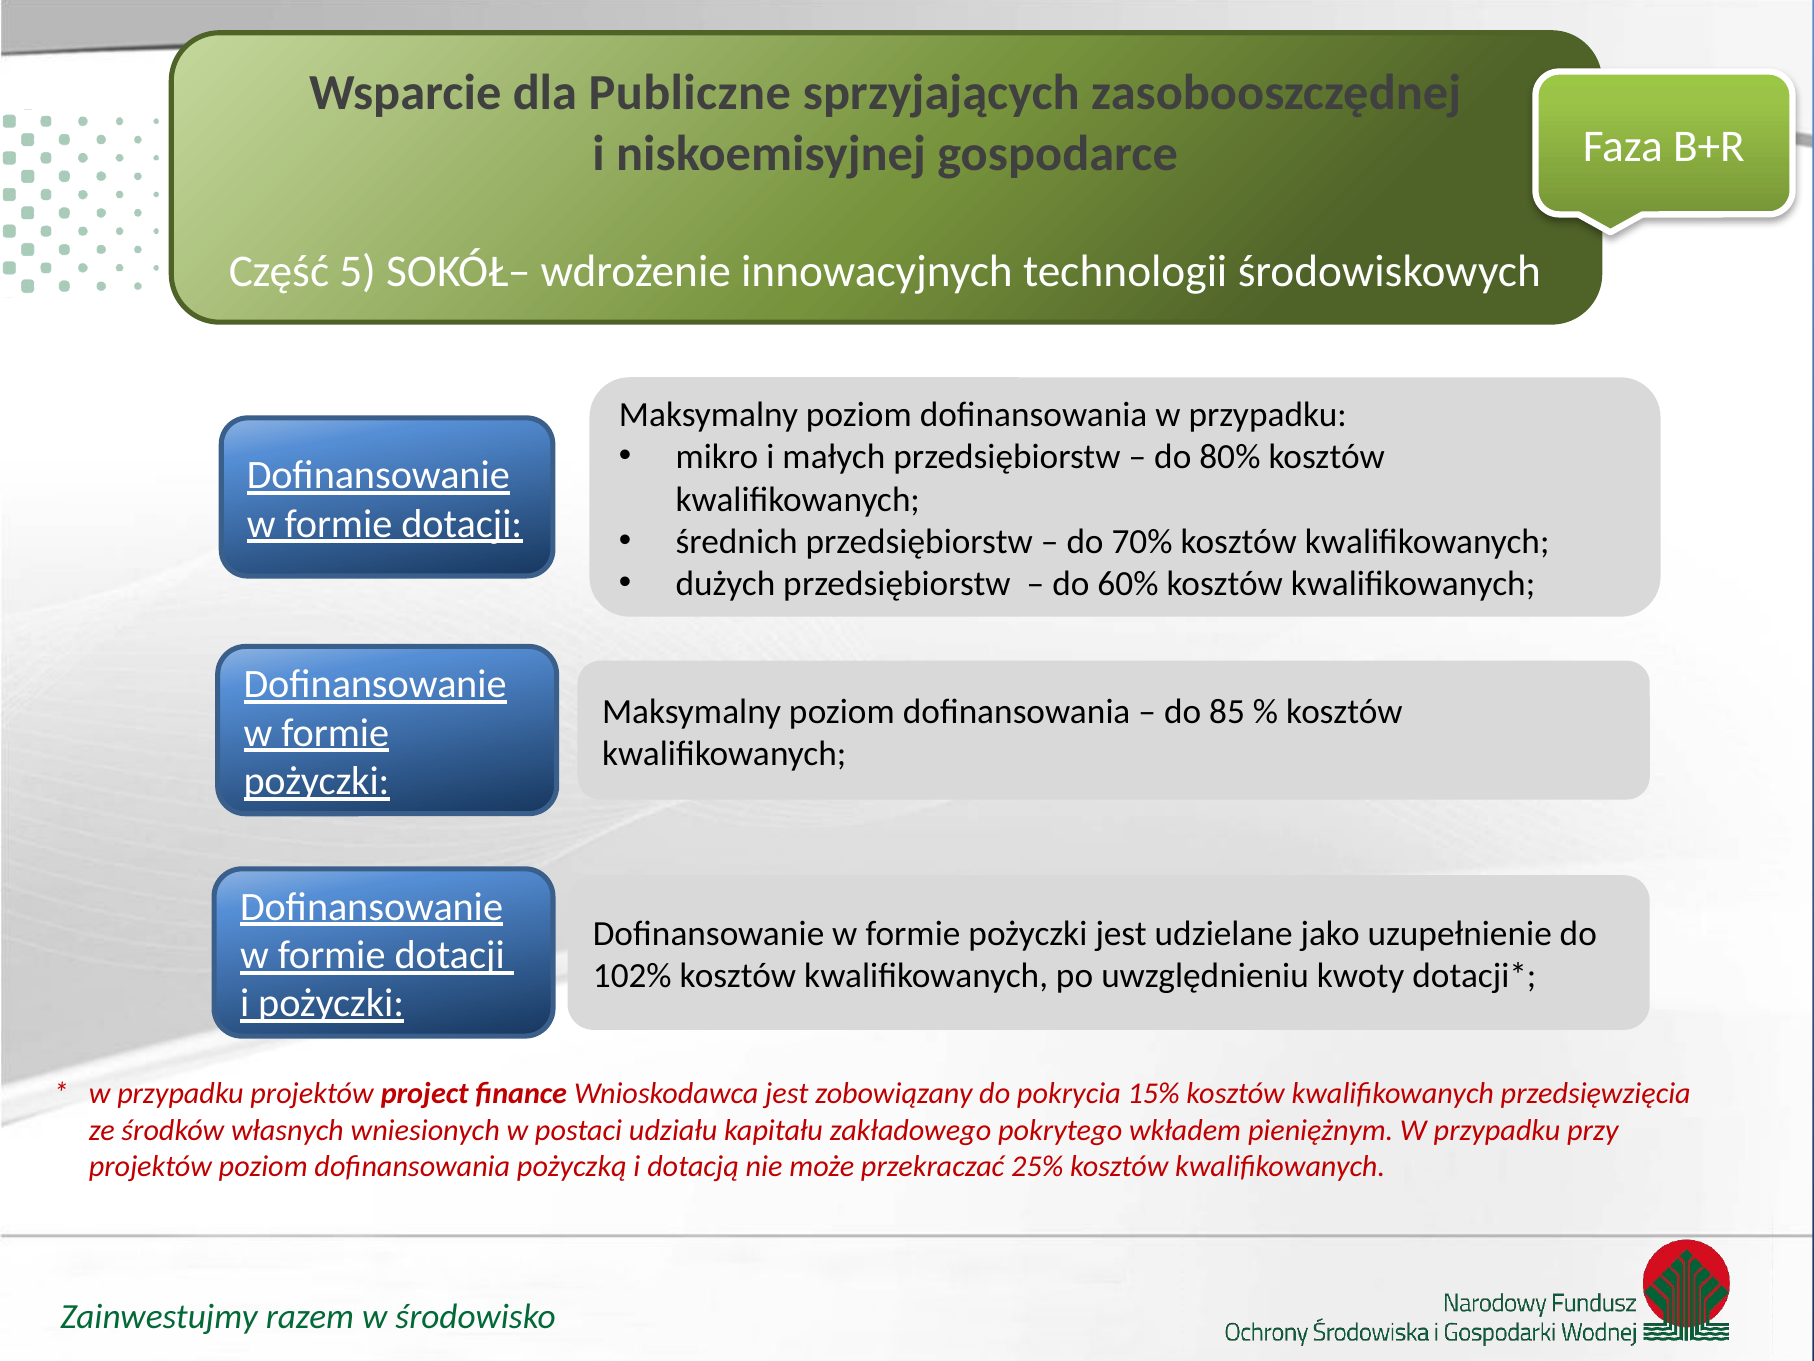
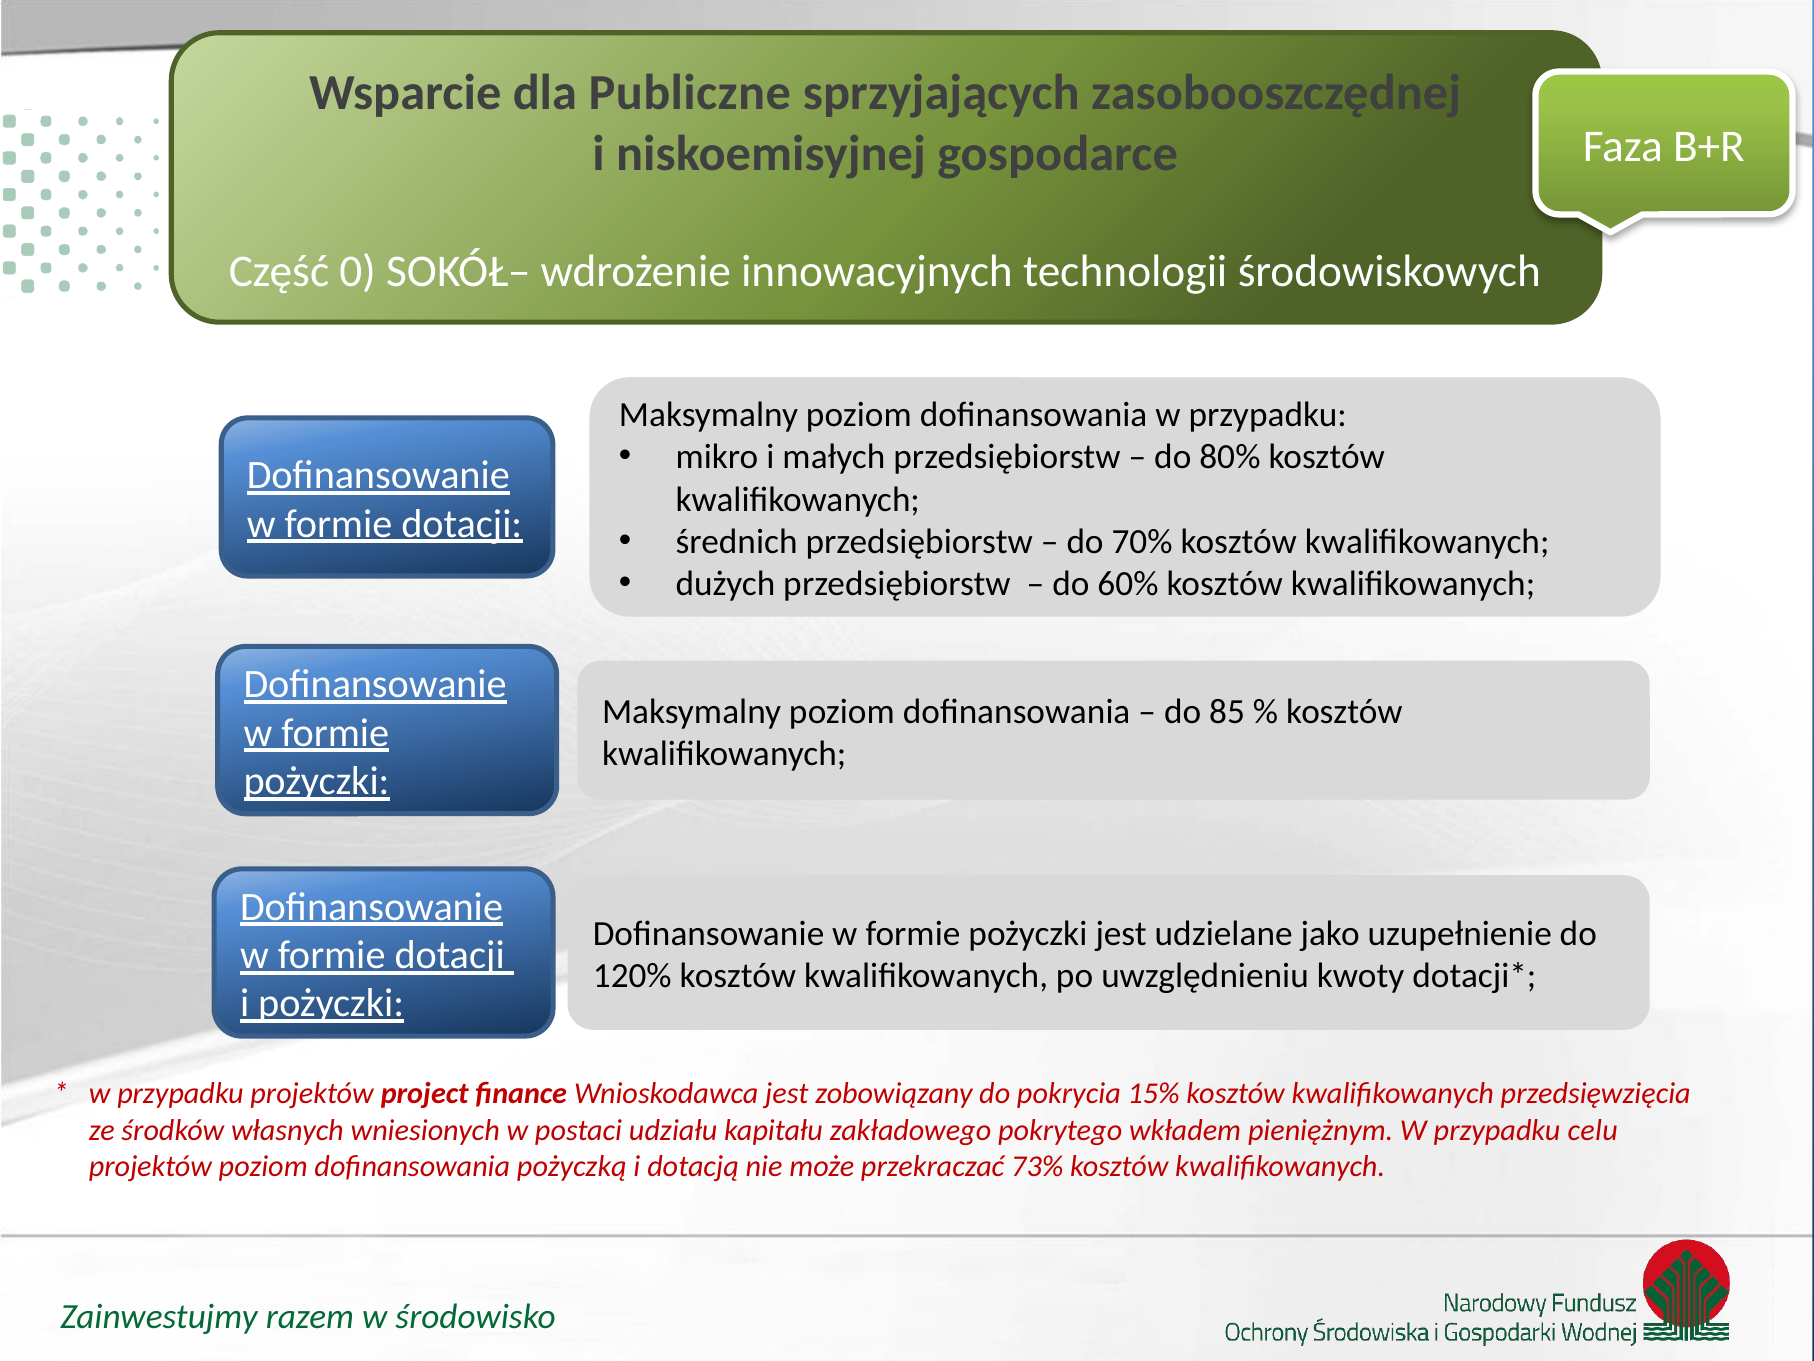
5: 5 -> 0 (358, 271)
102%: 102% -> 120% (632, 976)
przy: przy -> celu (1593, 1130)
25%: 25% -> 73% (1037, 1166)
